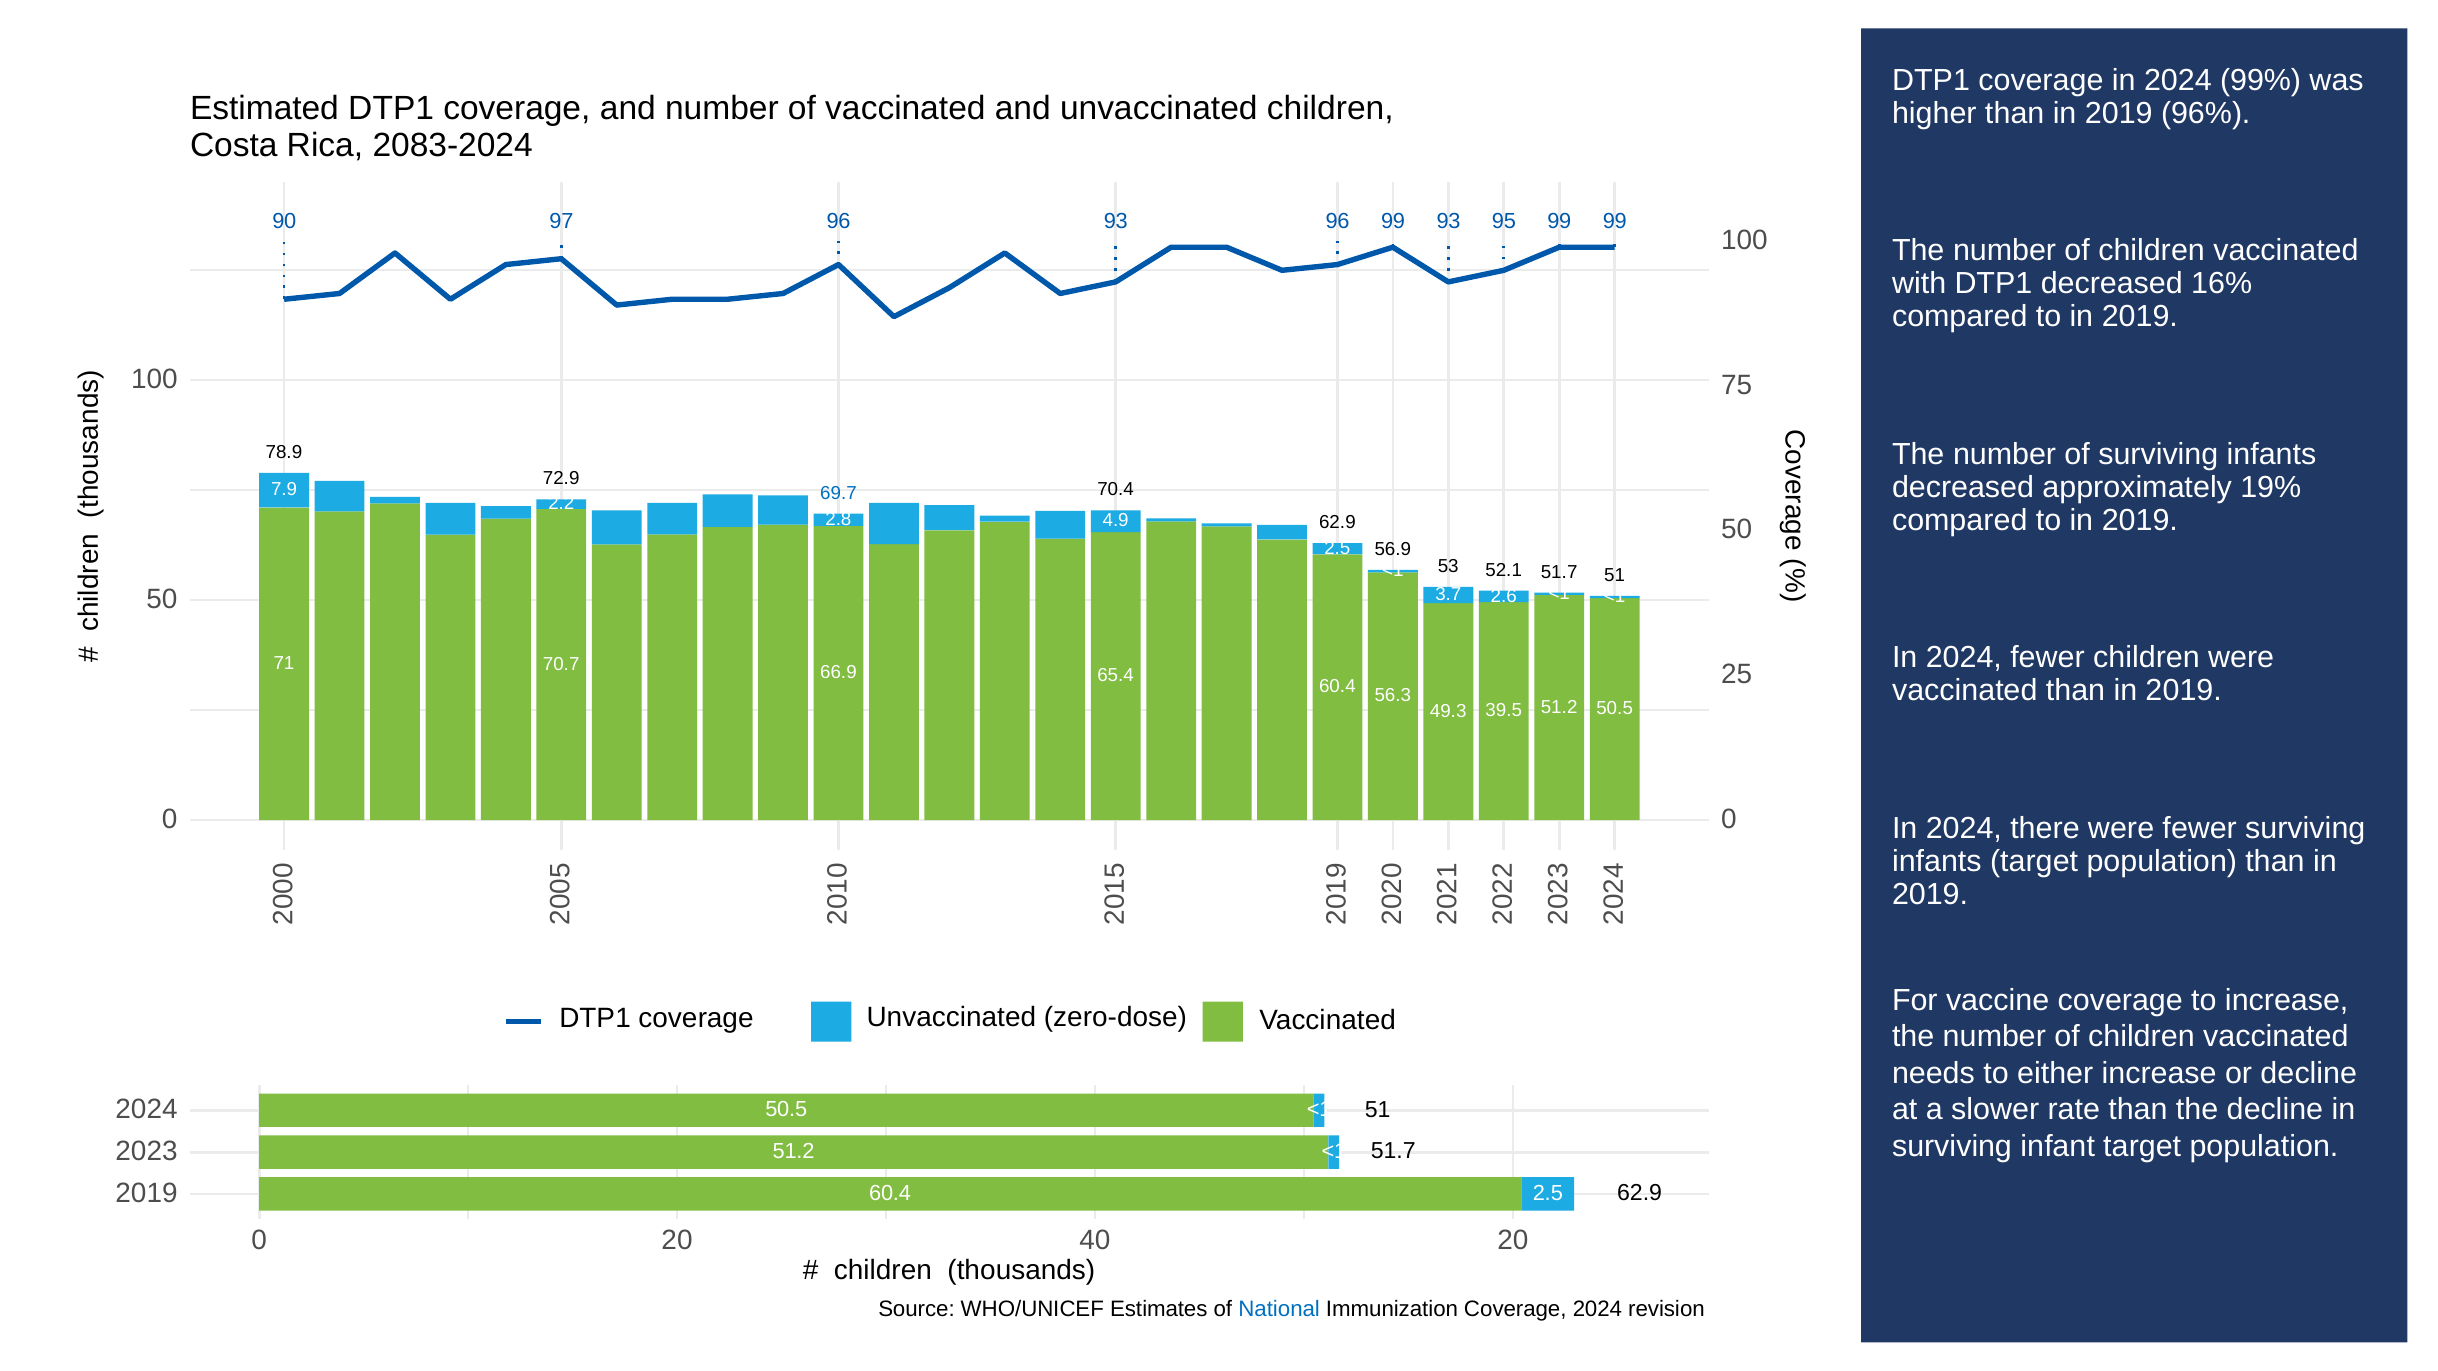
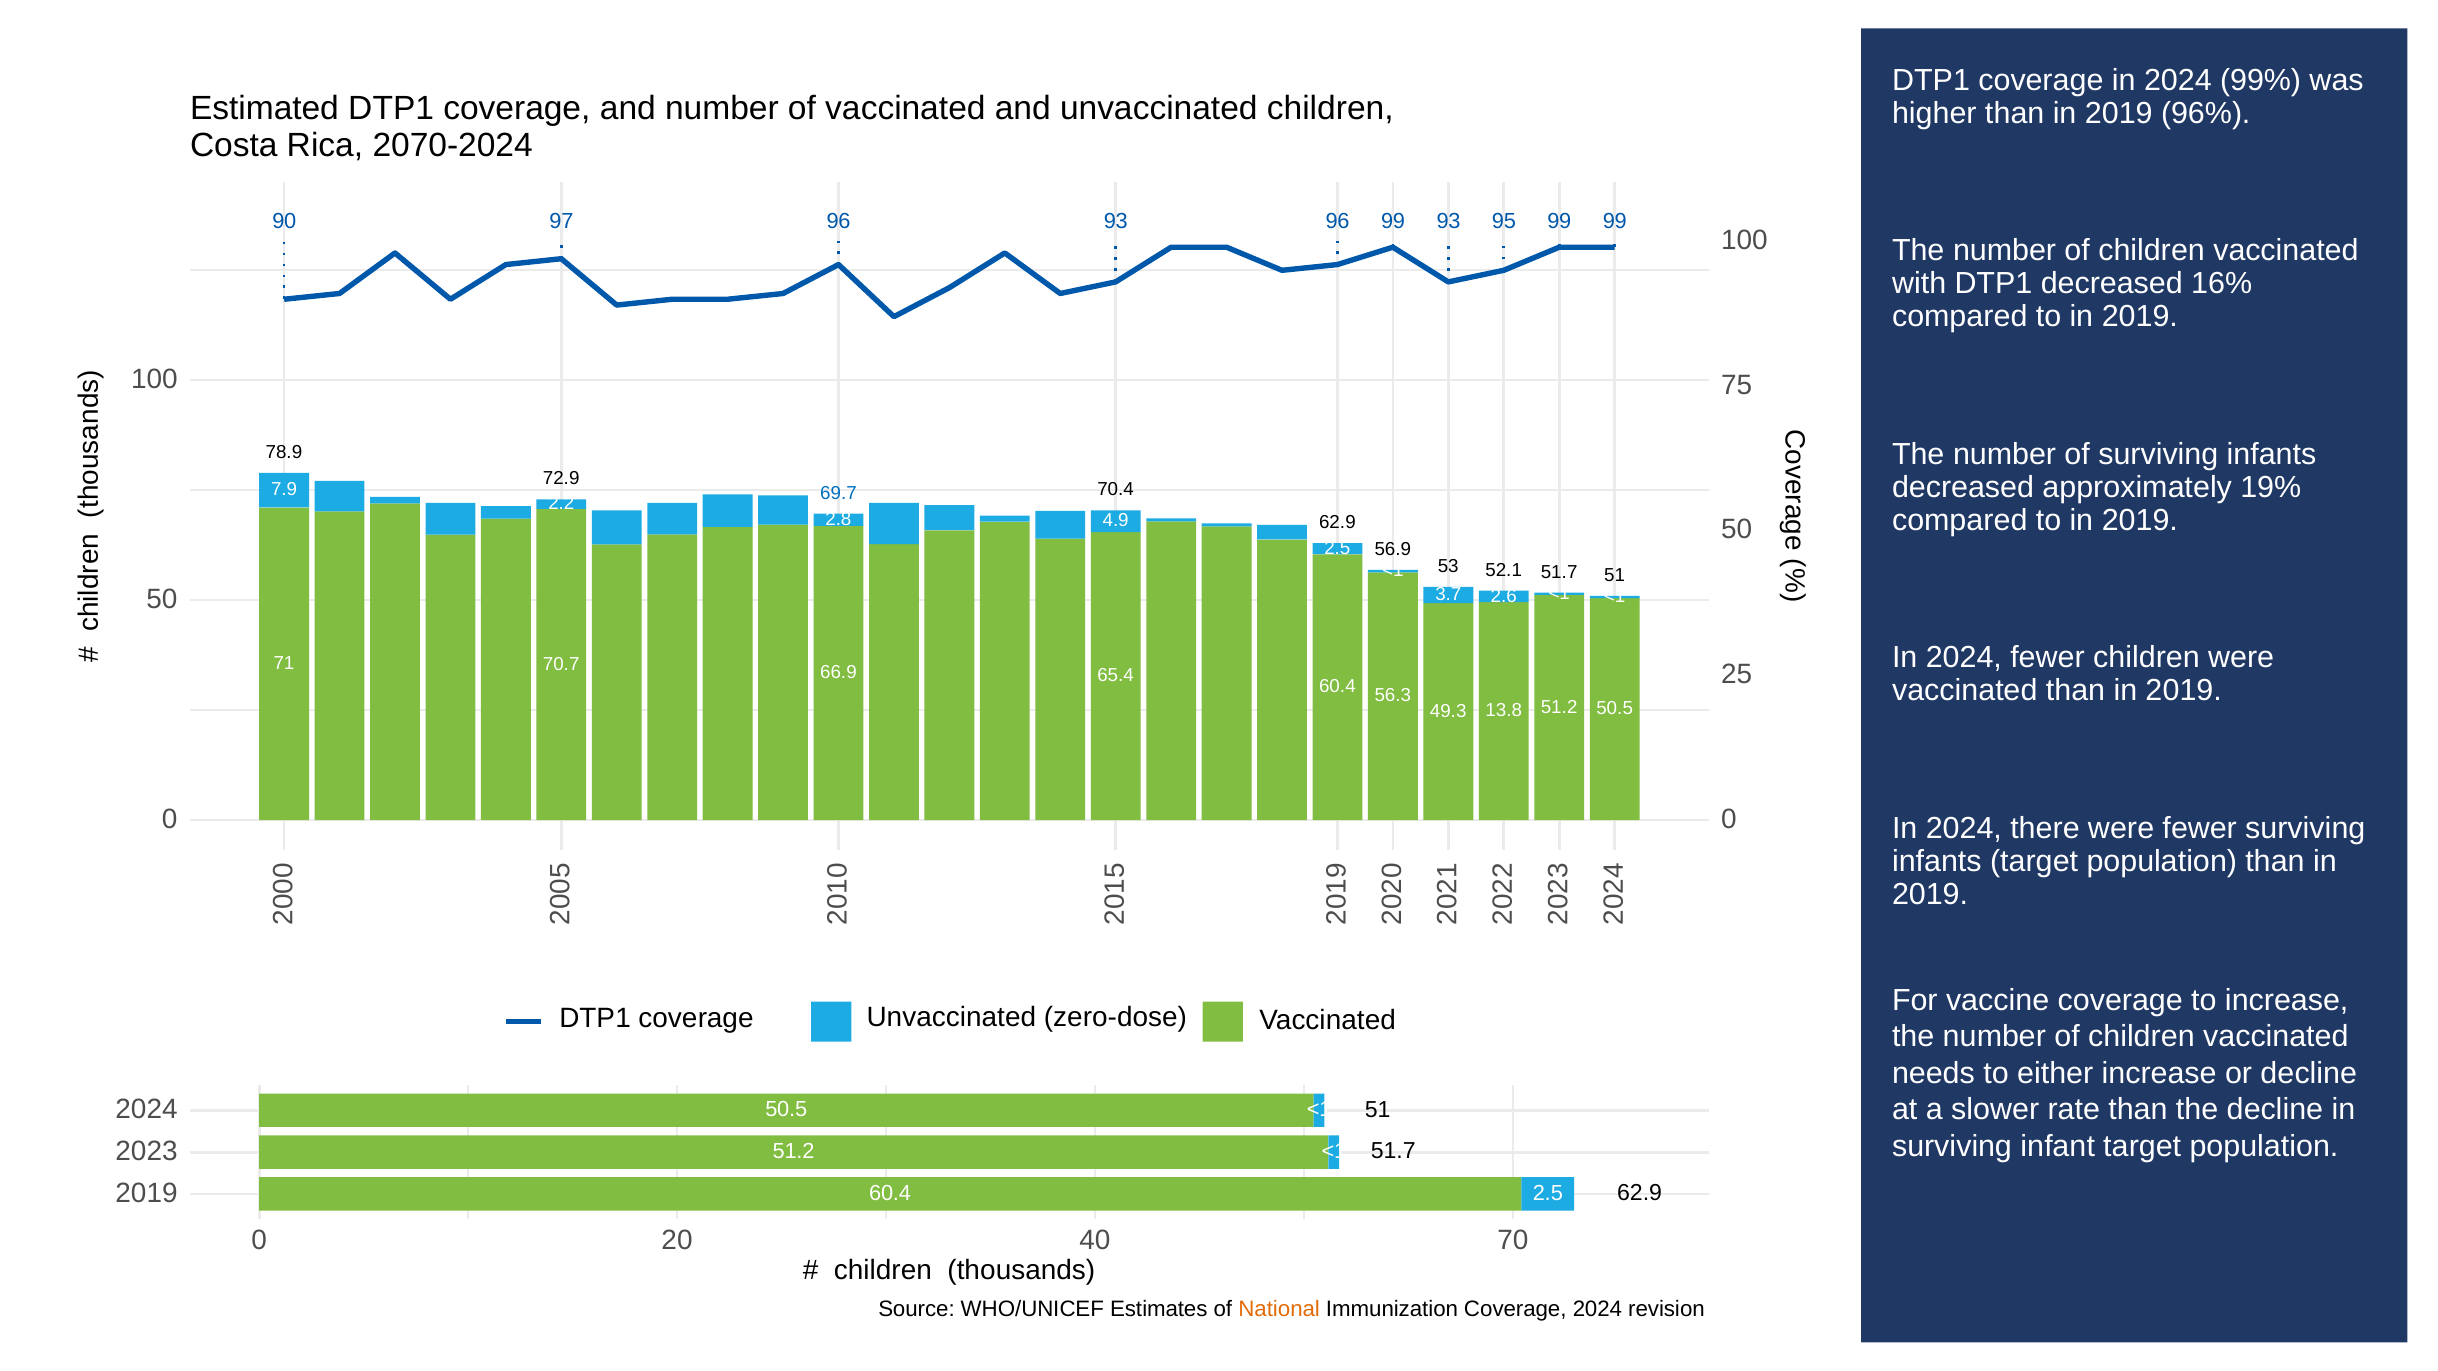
2083-2024: 2083-2024 -> 2070-2024 (453, 146)
39.5: 39.5 -> 13.8 (1504, 711)
40 20: 20 -> 70 (1513, 1241)
National colour: blue -> orange (1279, 1309)
